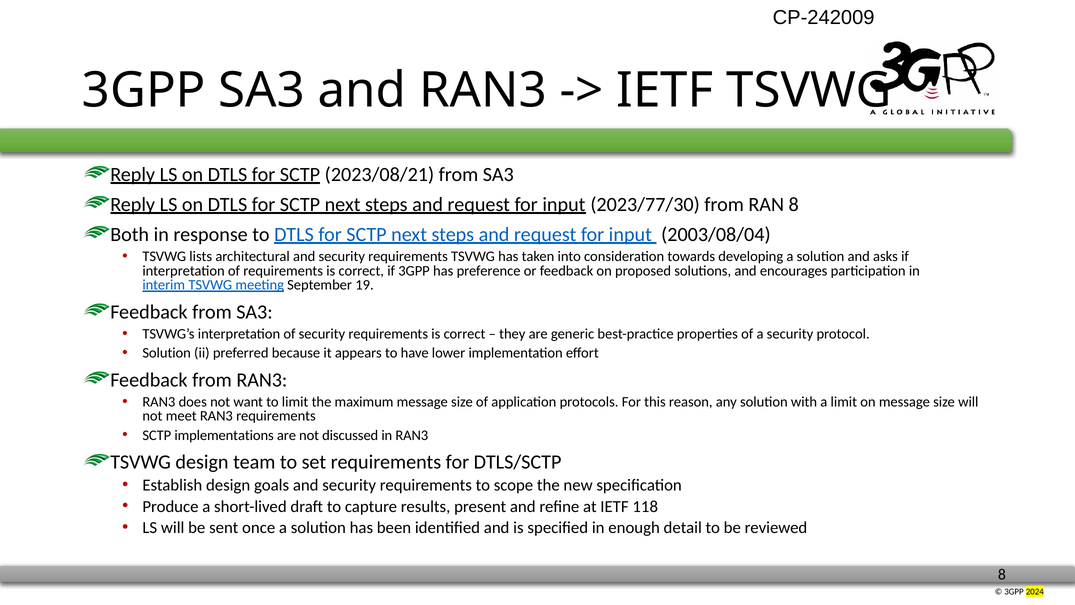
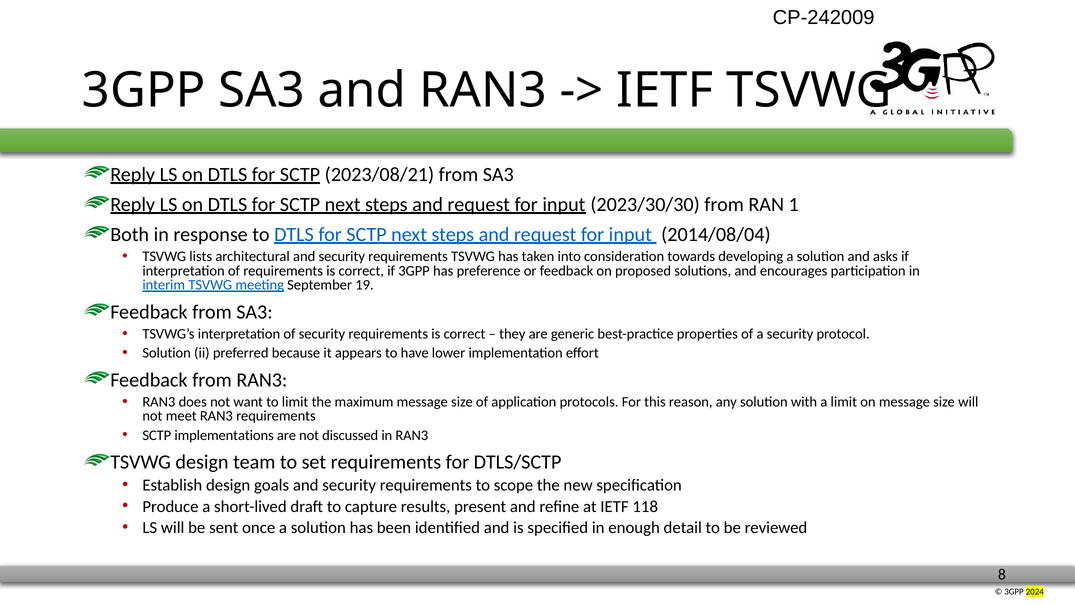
2023/77/30: 2023/77/30 -> 2023/30/30 (645, 204)
RAN 8: 8 -> 1 (794, 204)
2003/08/04: 2003/08/04 -> 2014/08/04 (716, 234)
